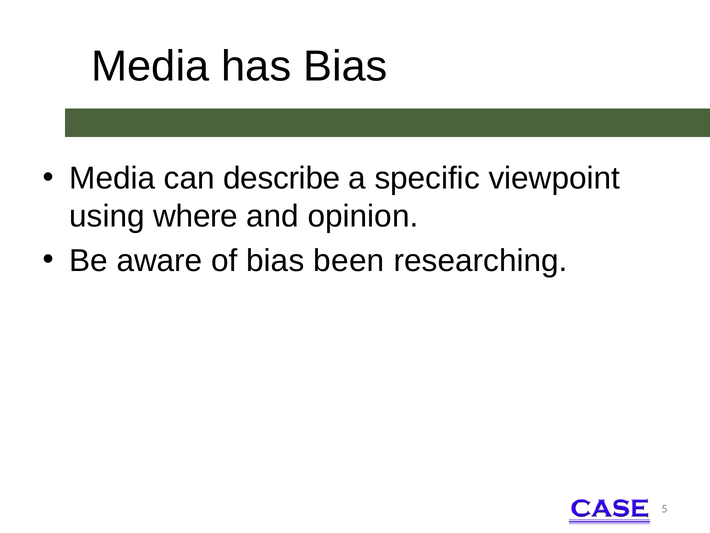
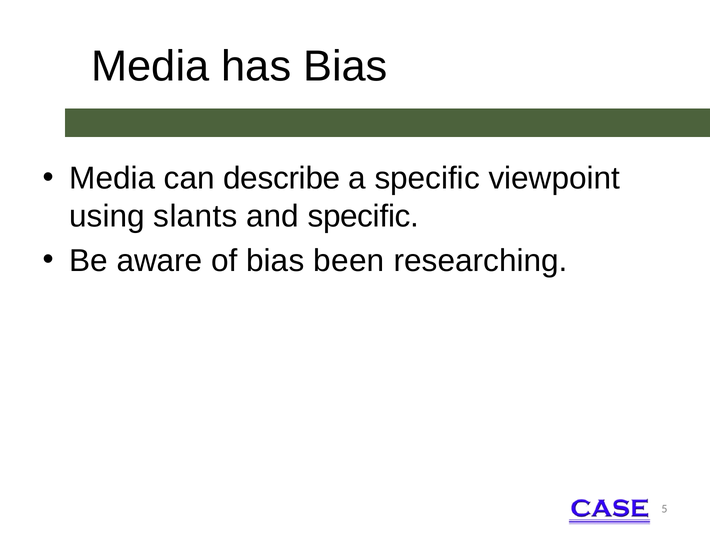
where: where -> slants (195, 216)
and opinion: opinion -> specific (363, 216)
